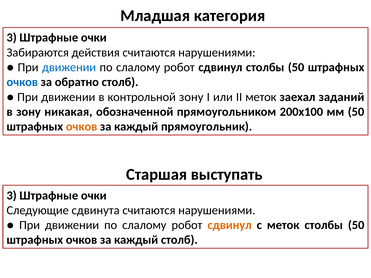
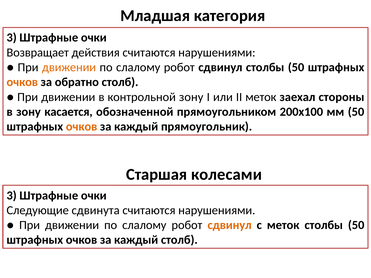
Забираются: Забираются -> Возвращает (38, 53)
движении colour: blue -> orange (69, 67)
очков colour: blue -> orange (22, 82)
заданий: заданий -> стороны (341, 97)
никакая: никакая -> касается (68, 112)
выступать: выступать -> колесами (227, 175)
